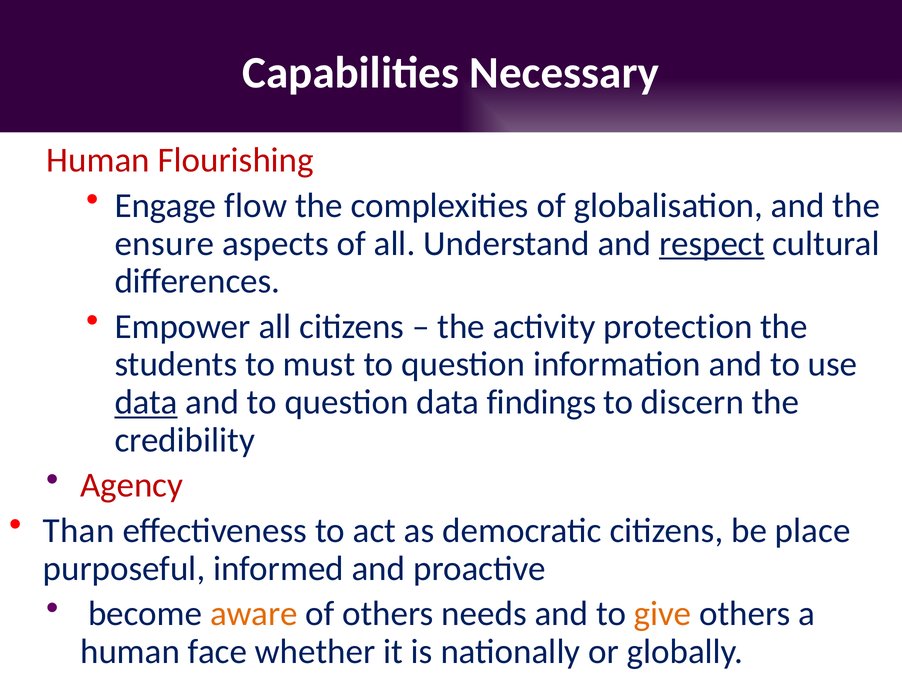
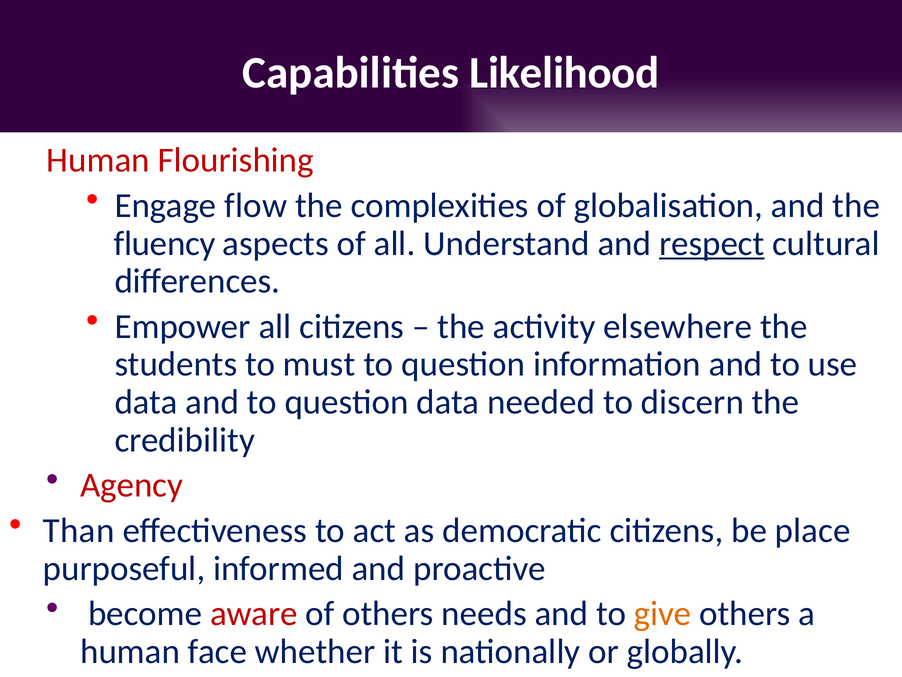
Necessary: Necessary -> Likelihood (564, 73)
ensure: ensure -> fluency (165, 243)
protection: protection -> elsewhere (678, 326)
data underline: present -> none (146, 402)
findings: findings -> needed (541, 402)
aware colour: orange -> red (254, 613)
